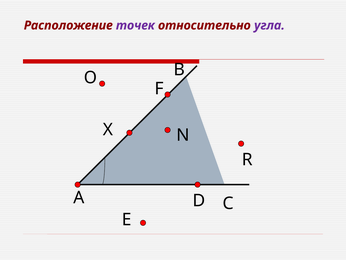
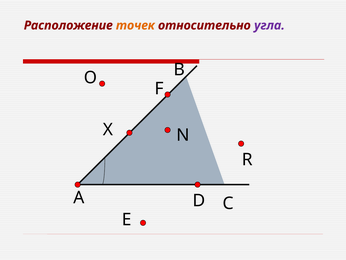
точек colour: purple -> orange (135, 25)
